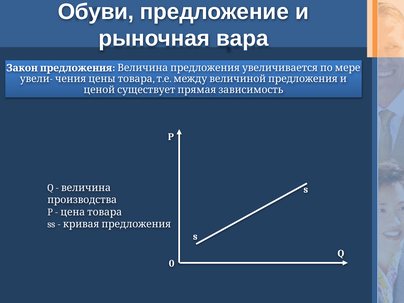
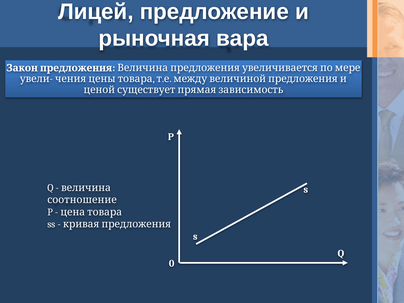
Обуви: Обуви -> Лицей (96, 12)
производства: производства -> соотношение (82, 200)
